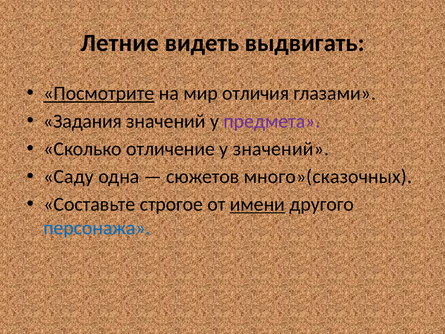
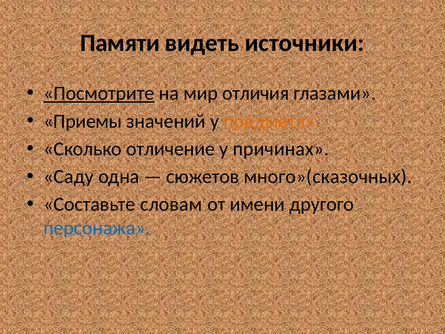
Летние: Летние -> Памяти (120, 43)
выдвигать: выдвигать -> источники (305, 43)
Задания: Задания -> Приемы (83, 121)
предмета colour: purple -> orange (272, 121)
у значений: значений -> причинах (281, 149)
строгое: строгое -> словам (171, 204)
имени underline: present -> none (257, 204)
